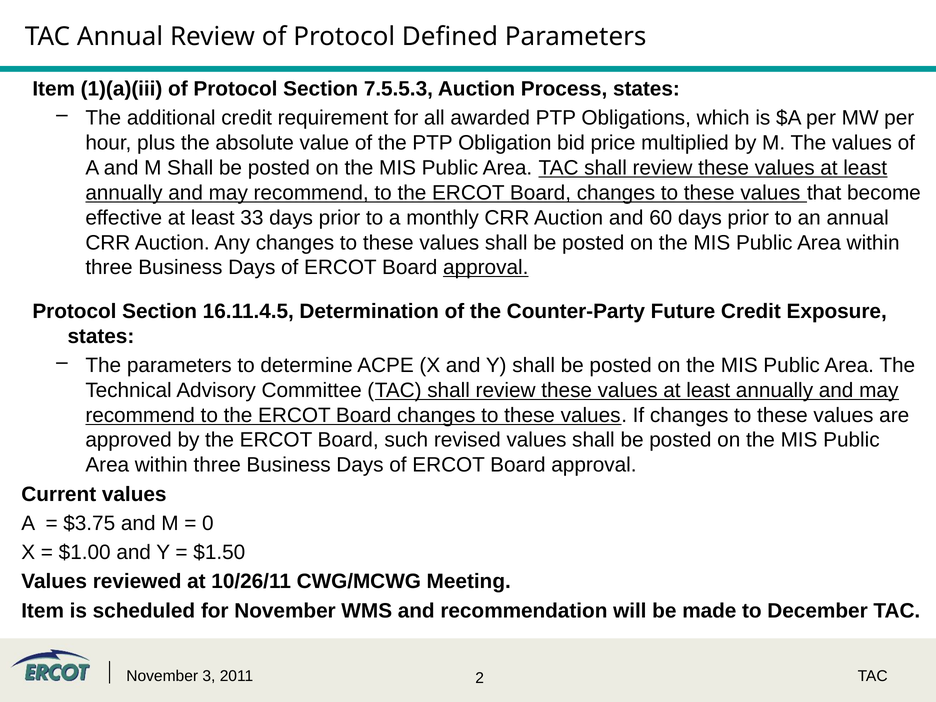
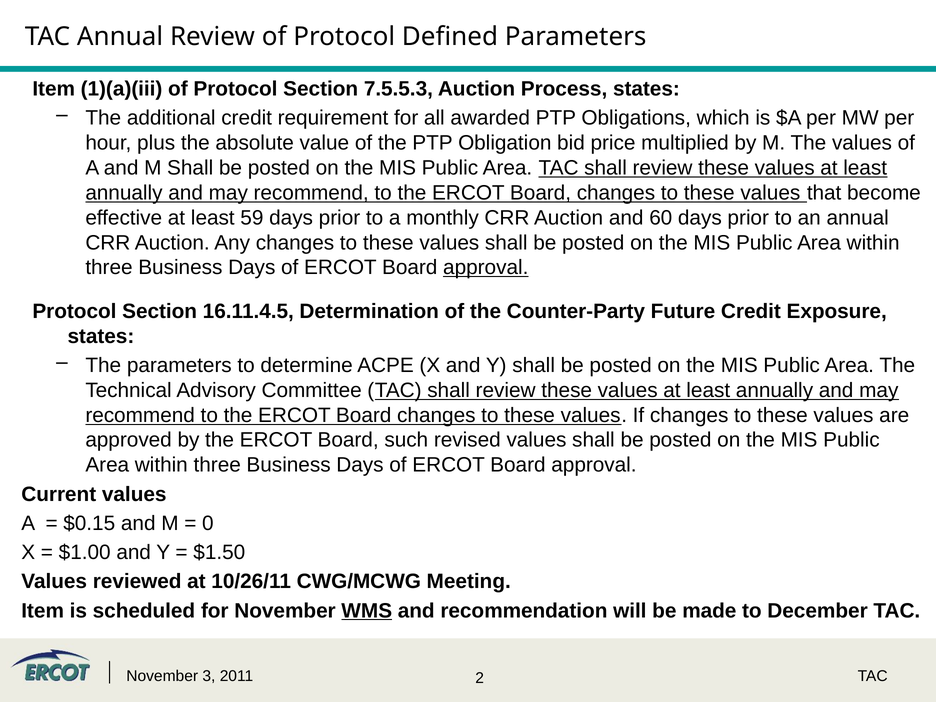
33: 33 -> 59 (252, 218)
$3.75: $3.75 -> $0.15 (89, 523)
WMS underline: none -> present (367, 611)
